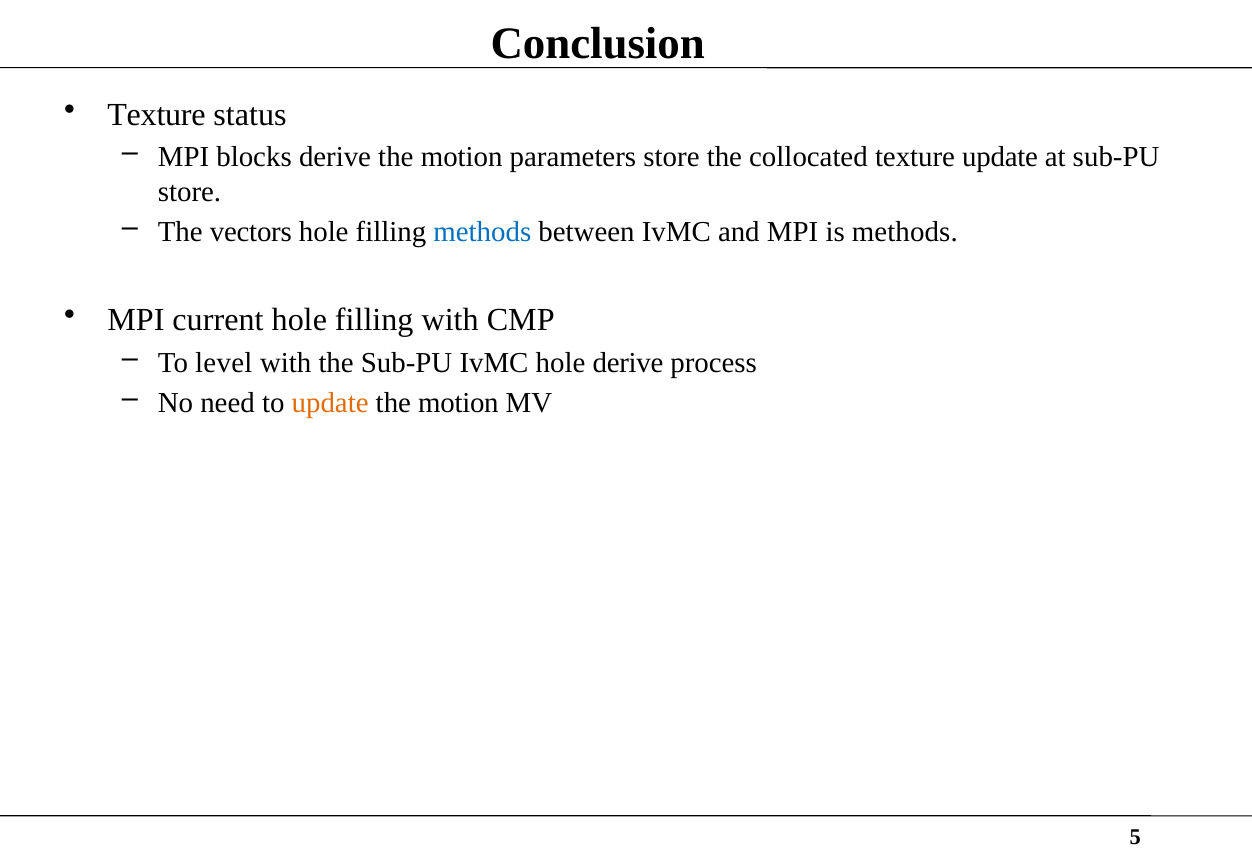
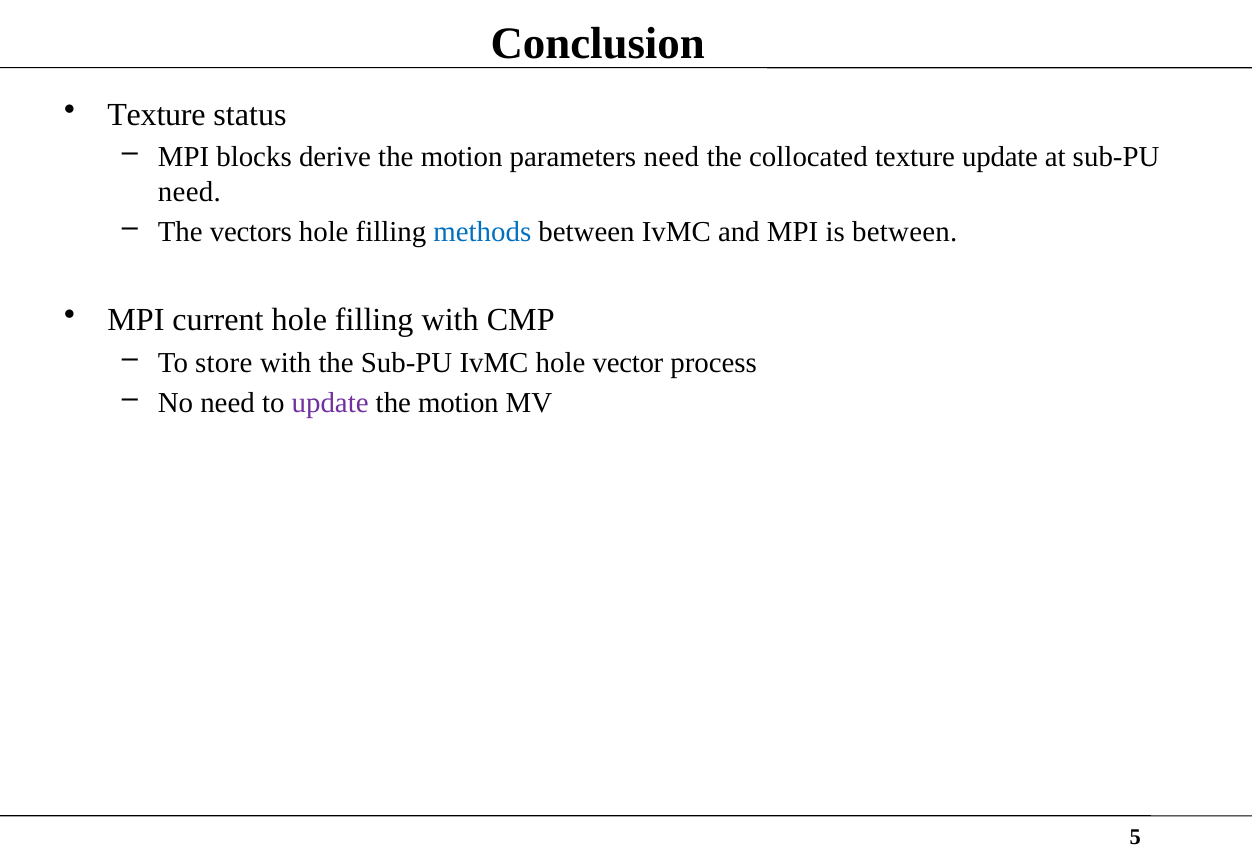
parameters store: store -> need (671, 157)
store: store -> need (189, 192)
is methods: methods -> between (905, 232)
level: level -> store (224, 362)
hole derive: derive -> vector (628, 362)
update colour: orange -> purple (330, 403)
